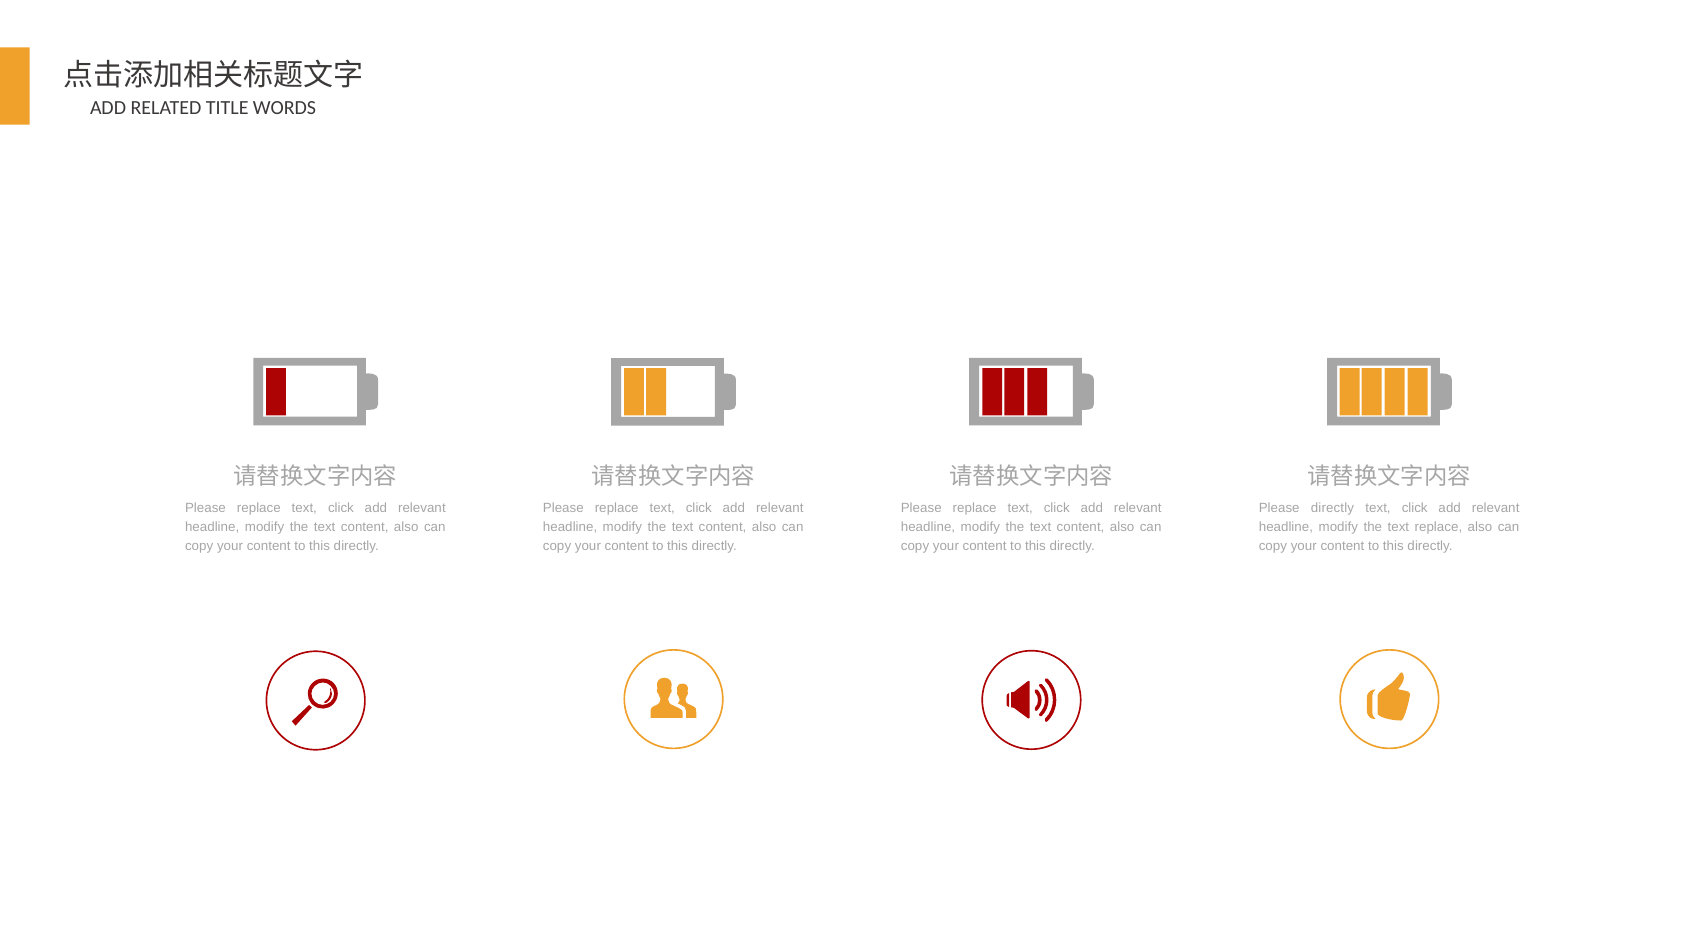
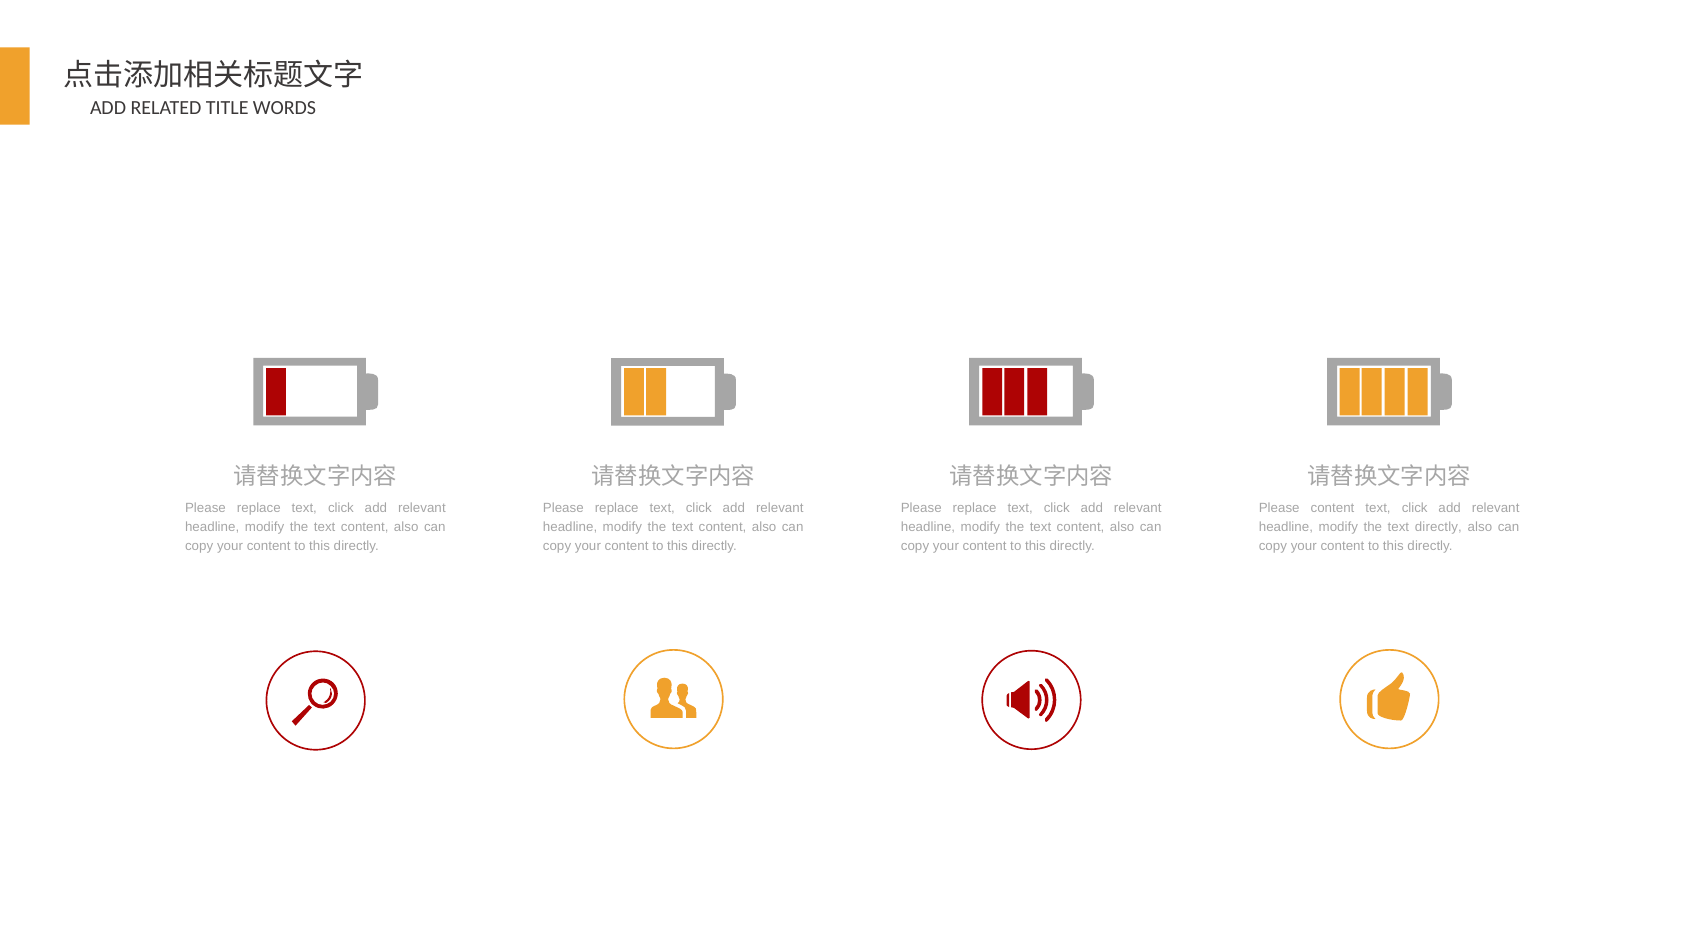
Please directly: directly -> content (1333, 508)
text replace: replace -> directly (1438, 527)
